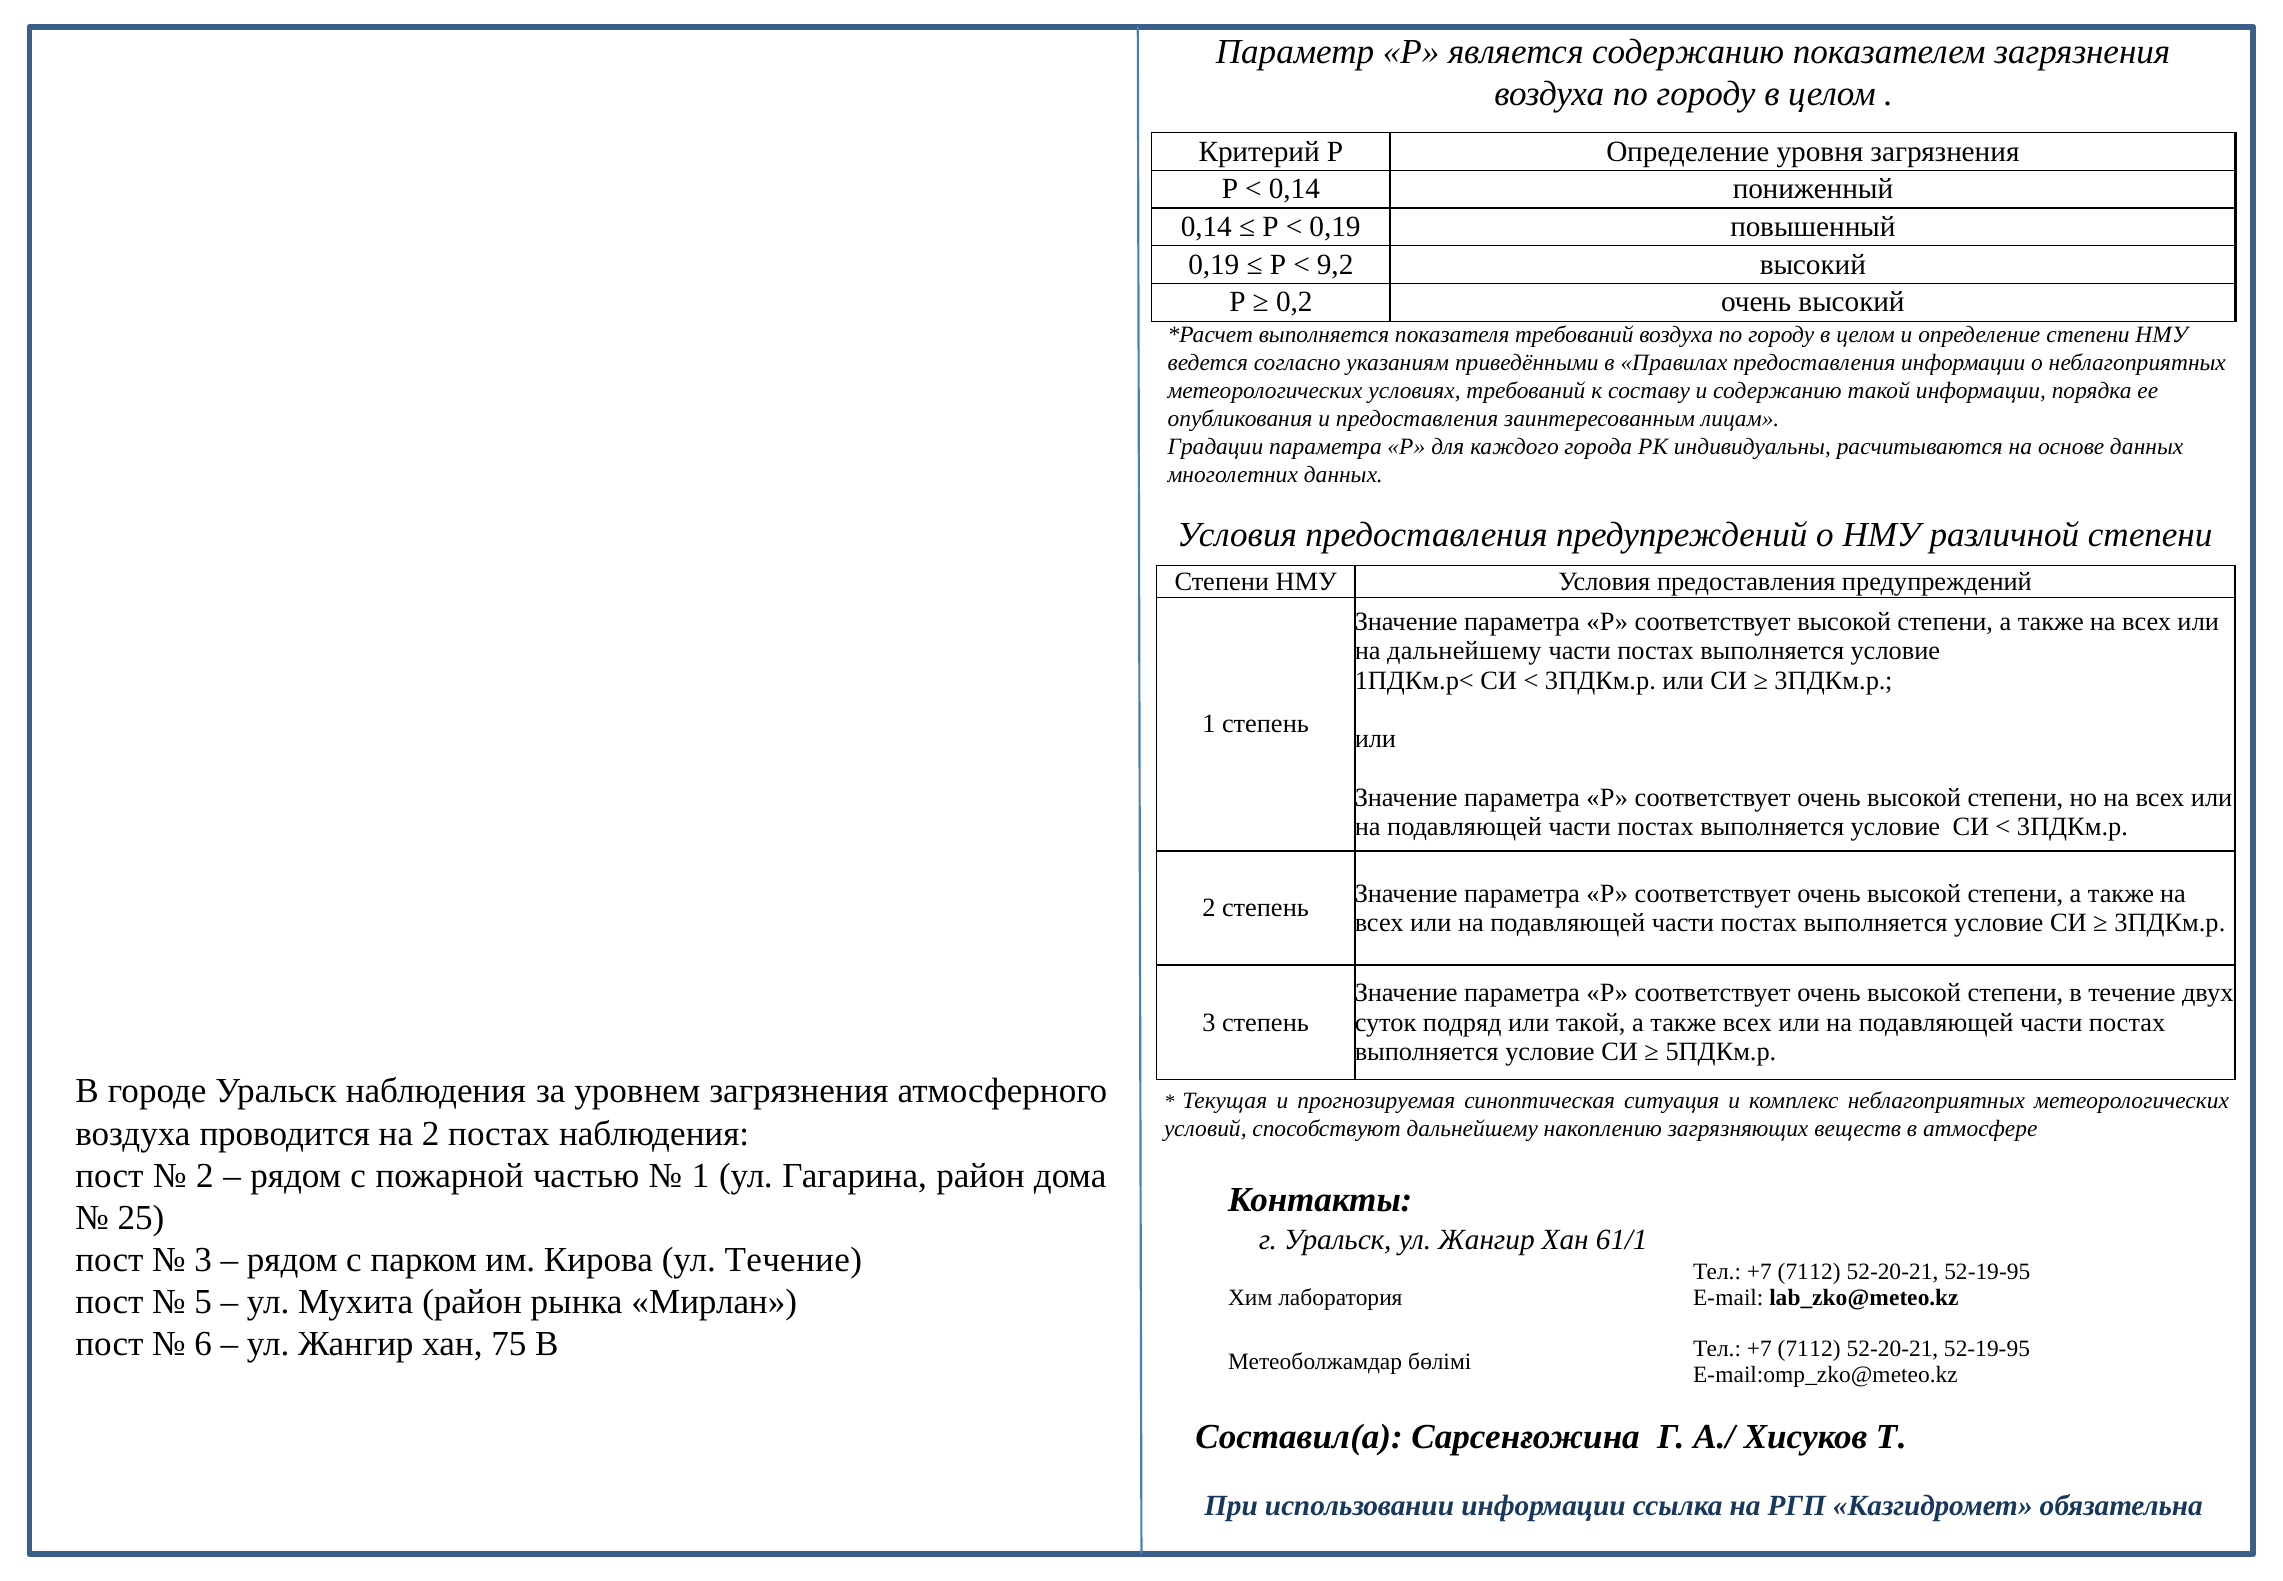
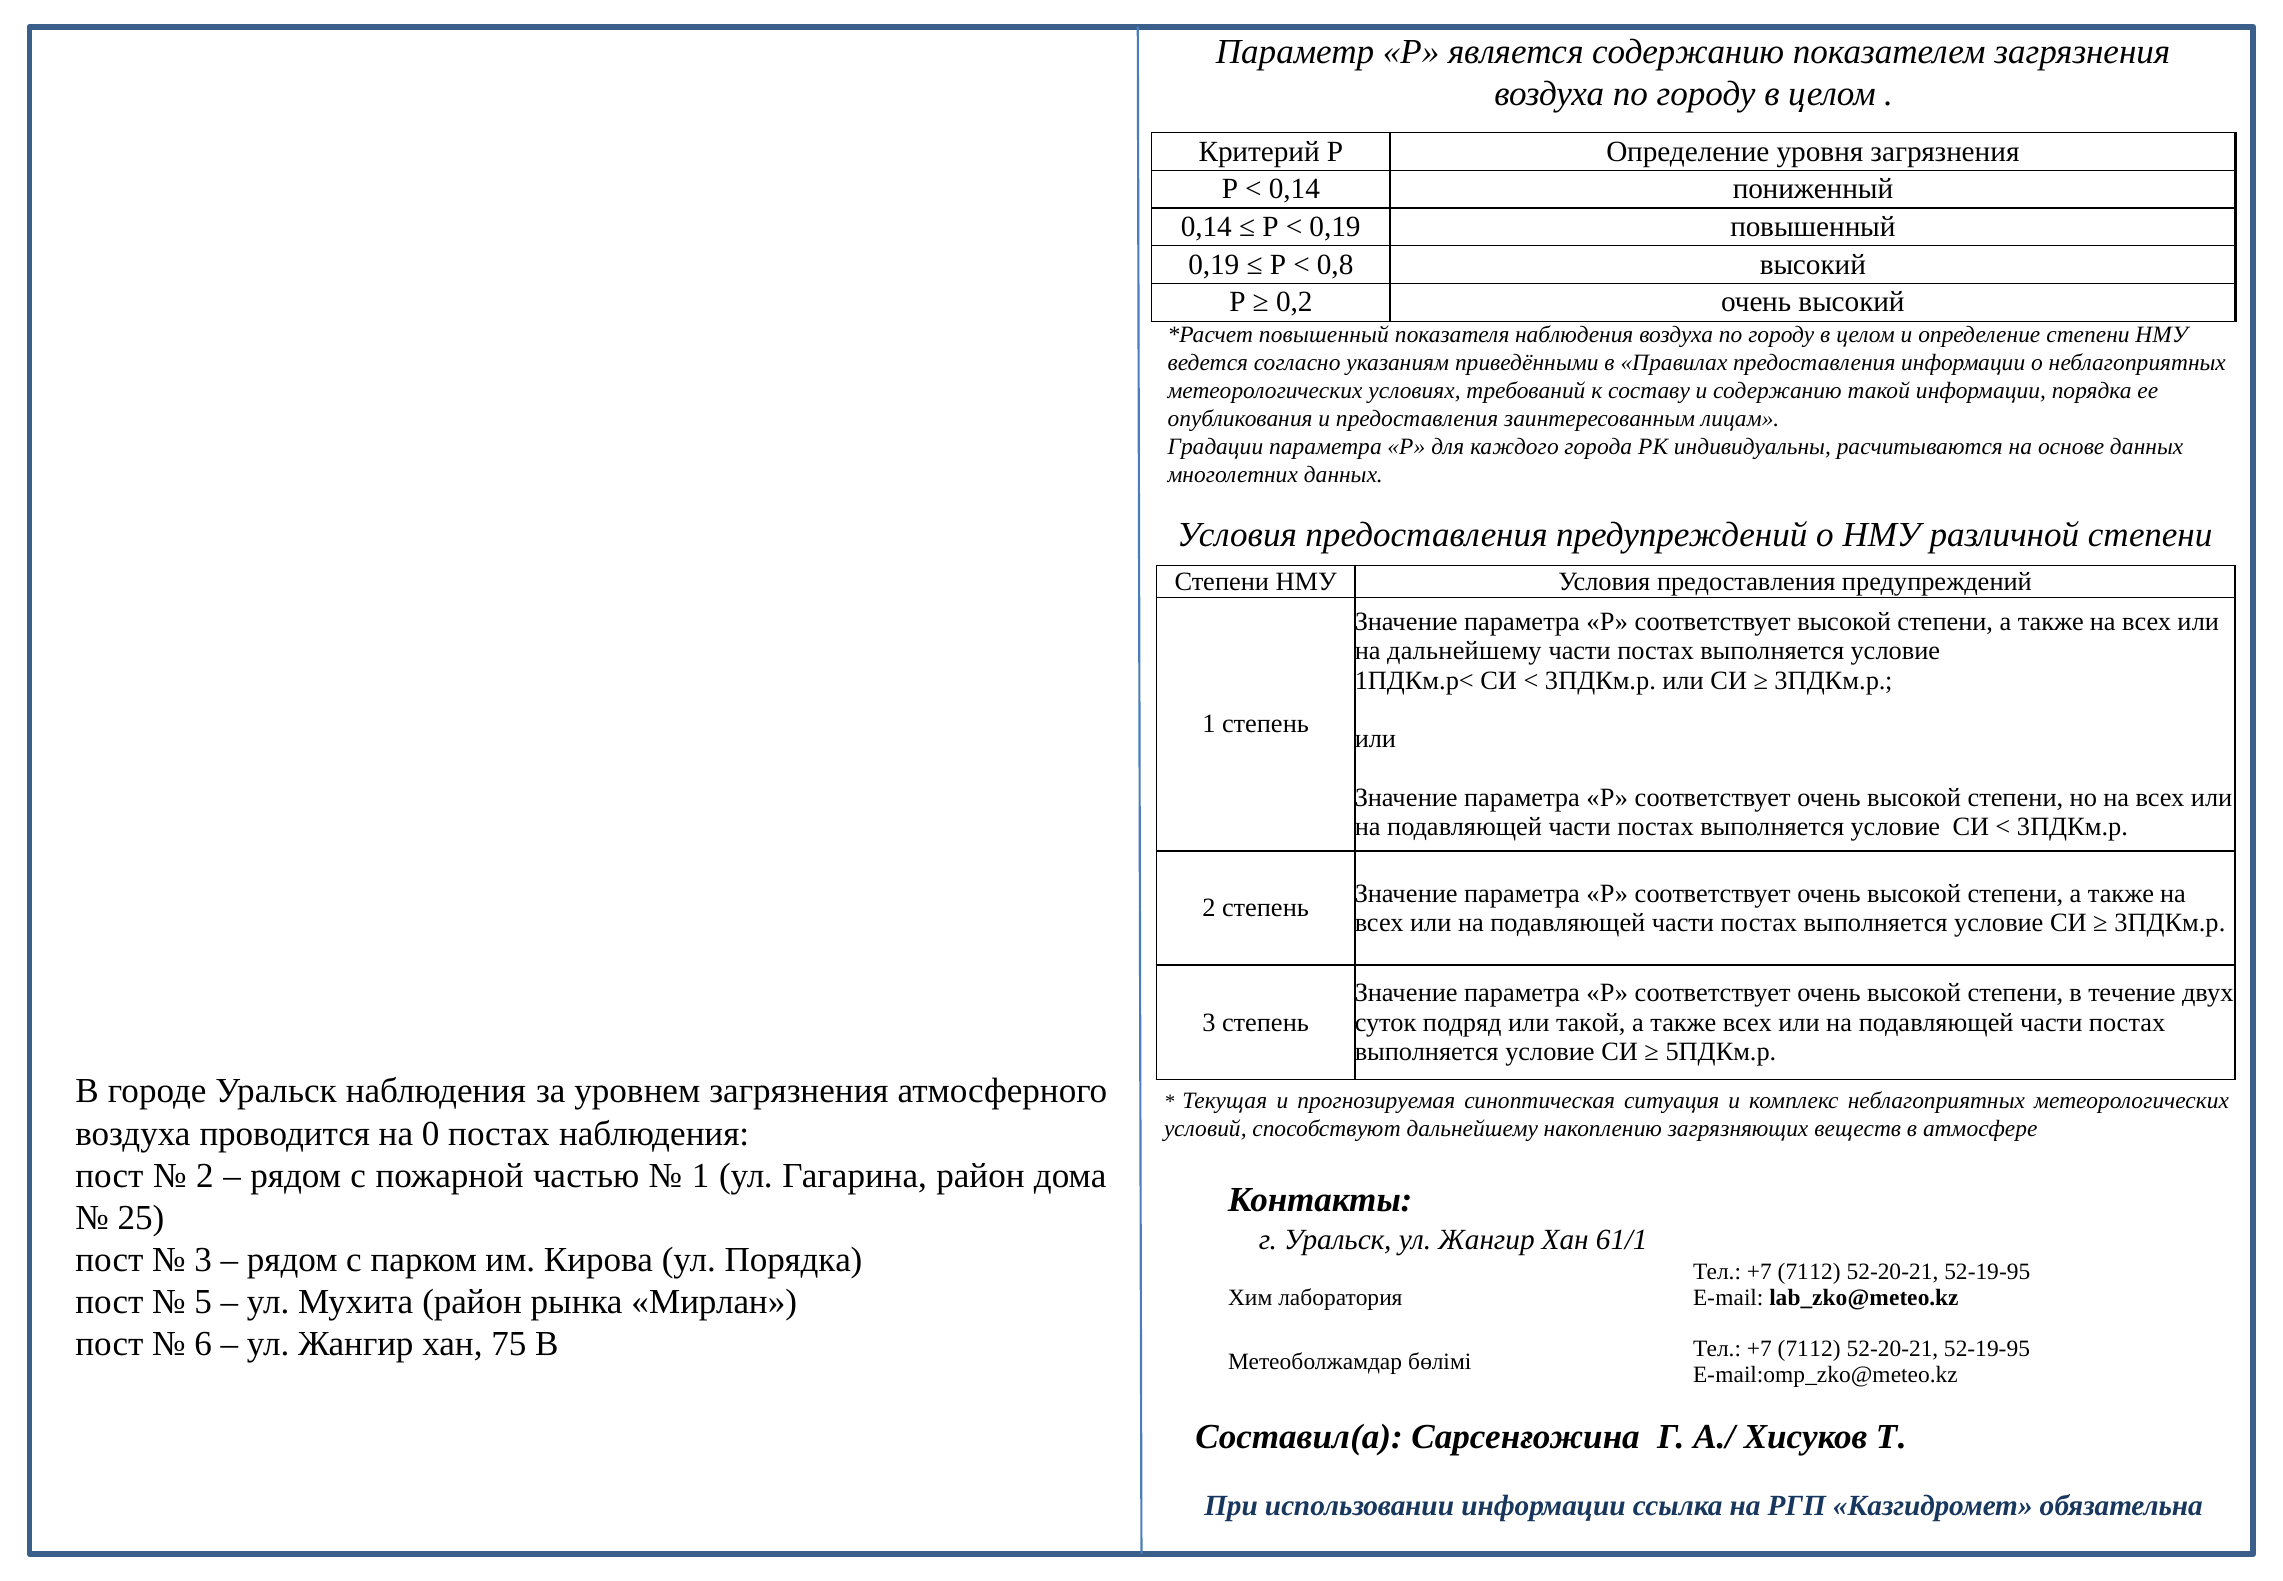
9,2: 9,2 -> 0,8 (1335, 264)
выполняется: выполняется -> повышенный (1324, 335)
показателя требований: требований -> наблюдения (1574, 335)
на 2: 2 -> 0 (431, 1133)
ул Течение: Течение -> Порядка (794, 1260)
